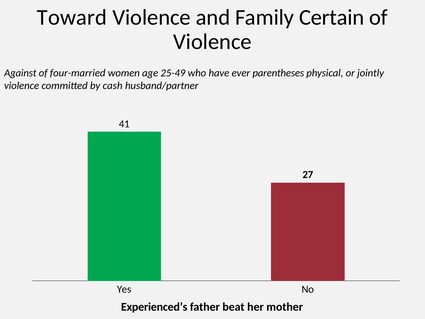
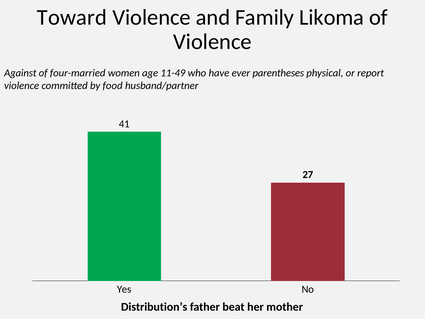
Certain: Certain -> Likoma (332, 17)
25-49: 25-49 -> 11-49 (173, 73)
jointly: jointly -> report (371, 73)
cash: cash -> food (113, 86)
Experienced’s: Experienced’s -> Distribution’s (154, 307)
